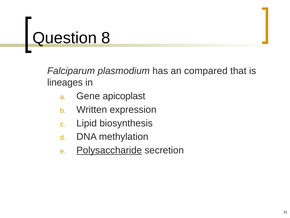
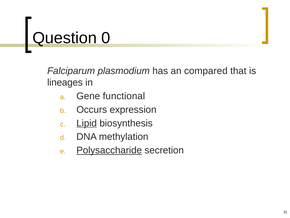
8: 8 -> 0 (106, 38)
apicoplast: apicoplast -> functional (124, 96)
Written: Written -> Occurs (92, 109)
Lipid underline: none -> present (87, 123)
